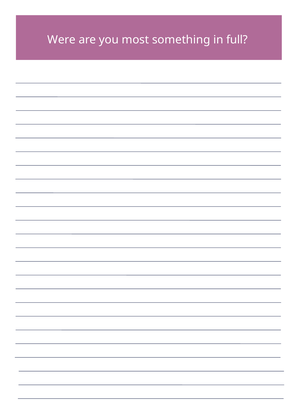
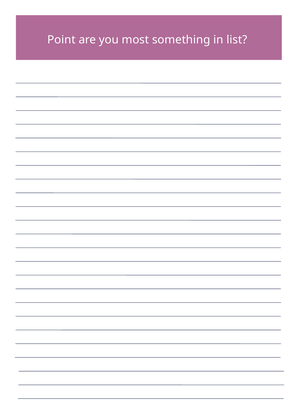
Were: Were -> Point (61, 40)
full: full -> list (237, 40)
